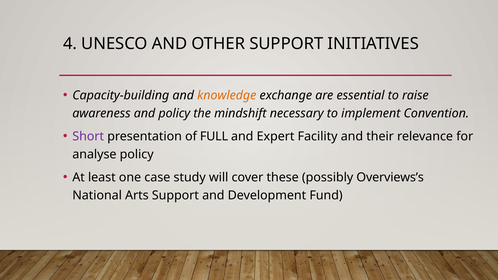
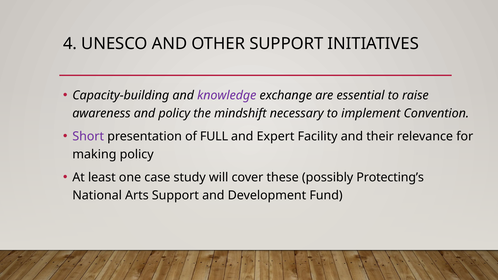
knowledge colour: orange -> purple (227, 96)
analyse: analyse -> making (94, 154)
Overviews’s: Overviews’s -> Protecting’s (390, 178)
